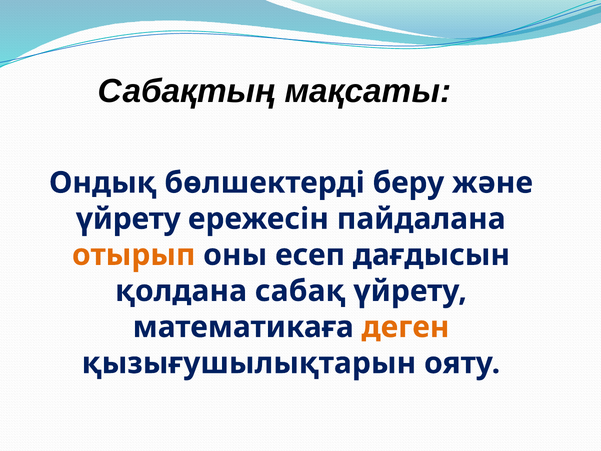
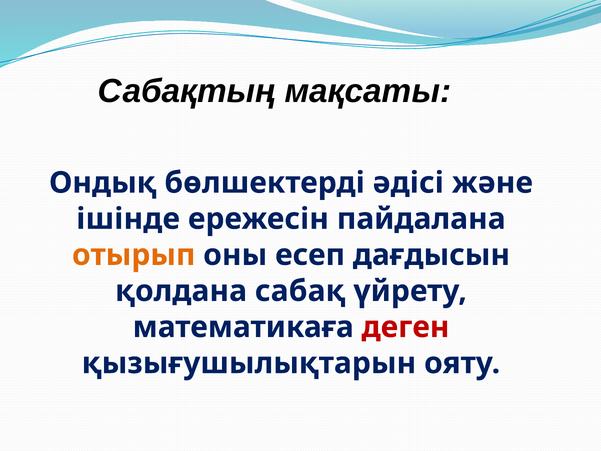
беру: беру -> әдісі (408, 183)
үйрету: үйрету -> ішінде (128, 219)
деген colour: orange -> red (406, 327)
